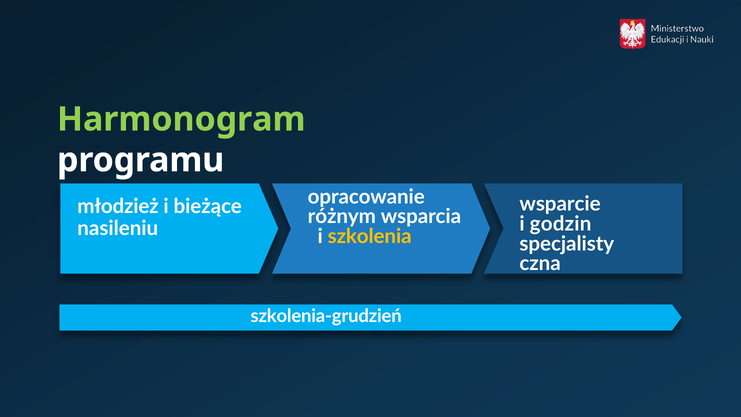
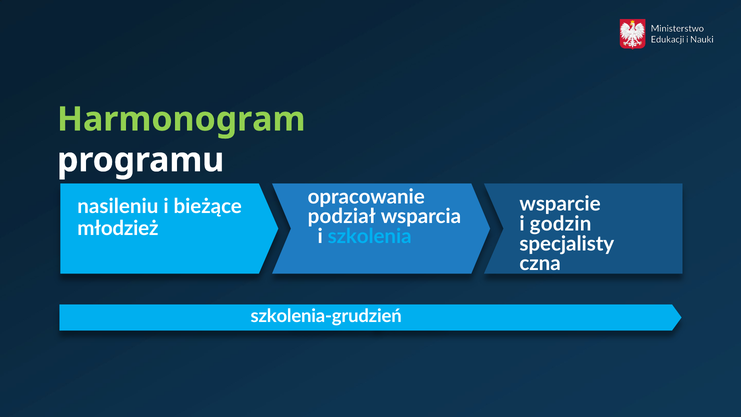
młodzież: młodzież -> nasileniu (118, 206)
różnym: różnym -> podział (342, 217)
nasileniu: nasileniu -> młodzież (118, 228)
szkolenia colour: yellow -> light blue (370, 236)
